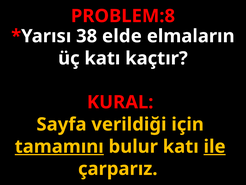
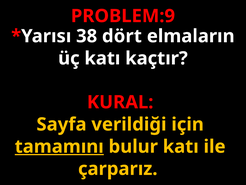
PROBLEM:8: PROBLEM:8 -> PROBLEM:9 (123, 16)
elde: elde -> dört (122, 36)
ile underline: present -> none (215, 146)
